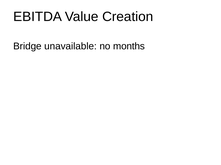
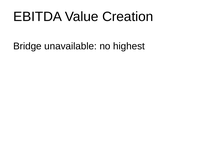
months: months -> highest (129, 46)
